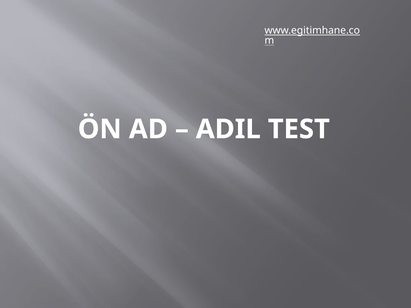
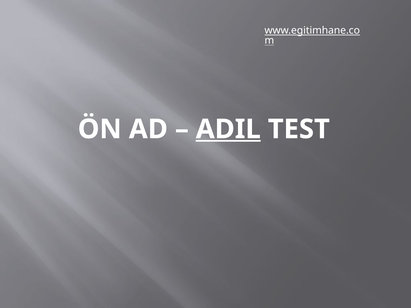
ADIL underline: none -> present (228, 129)
